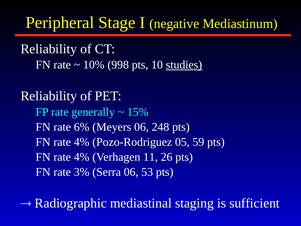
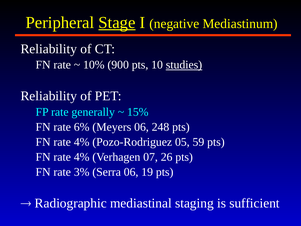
Stage underline: none -> present (117, 22)
998: 998 -> 900 (118, 65)
11: 11 -> 07 (151, 157)
53: 53 -> 19 (147, 172)
